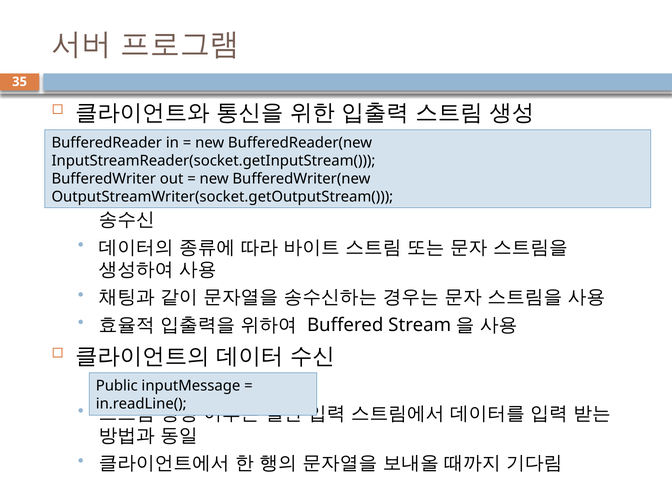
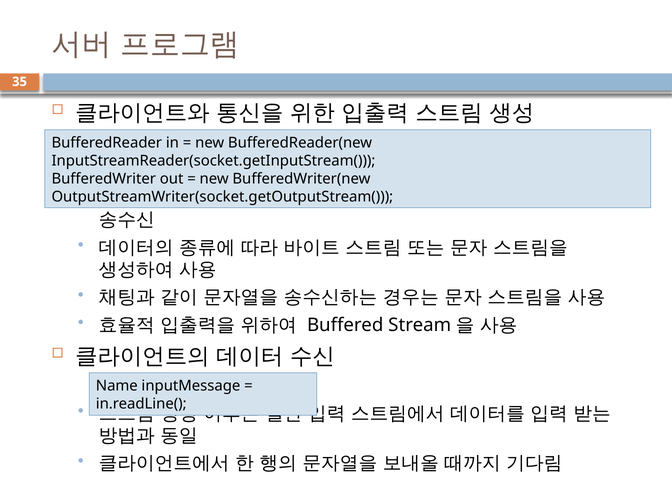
Public: Public -> Name (117, 386)
